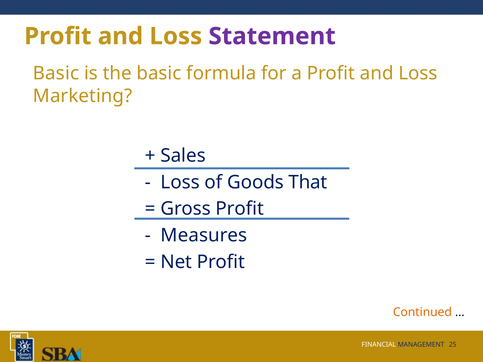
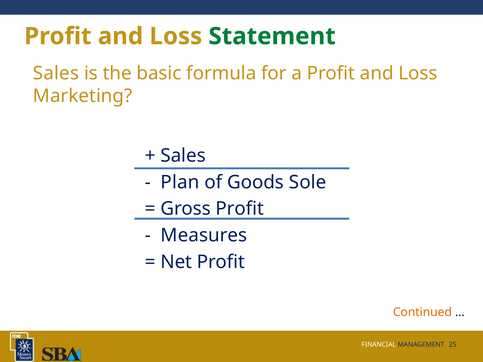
Statement colour: purple -> green (272, 36)
Basic: Basic -> Sales (56, 73)
Loss: Loss -> Plan (180, 182)
That: That -> Sole (308, 182)
